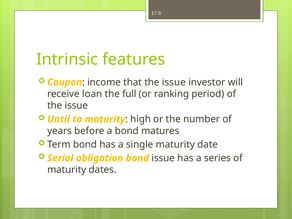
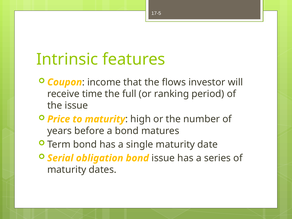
that the issue: issue -> flows (174, 82)
loan: loan -> time (92, 94)
Until: Until -> Price (59, 119)
